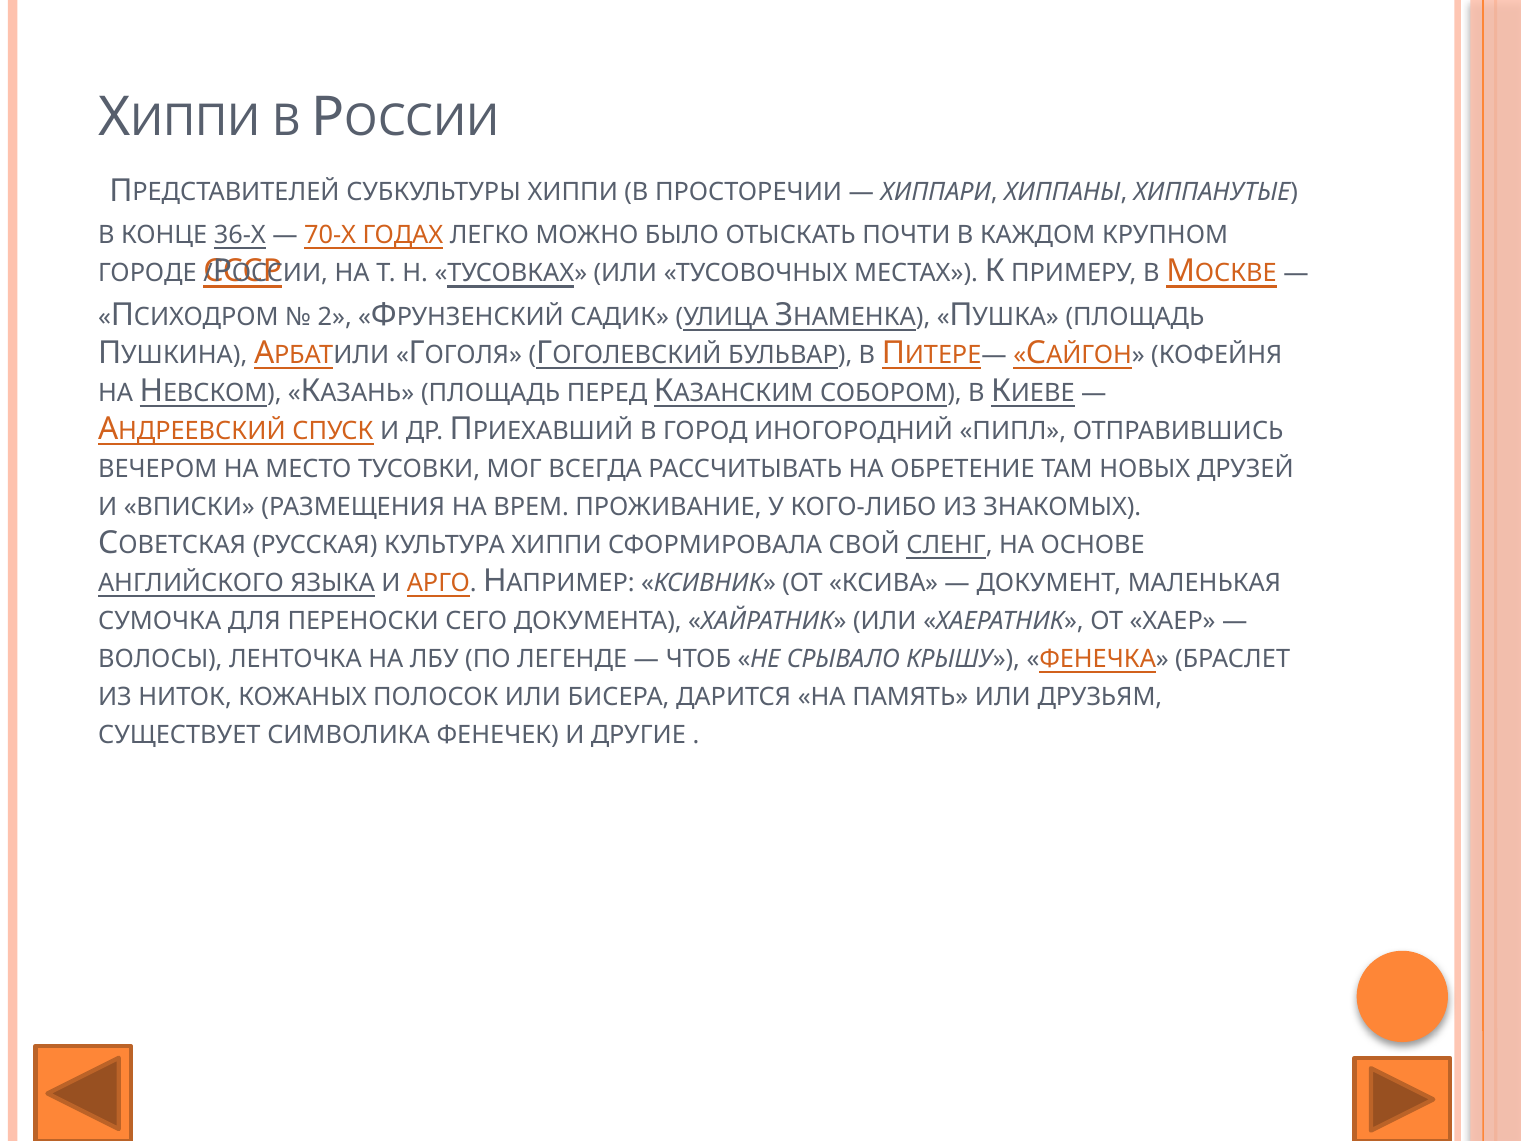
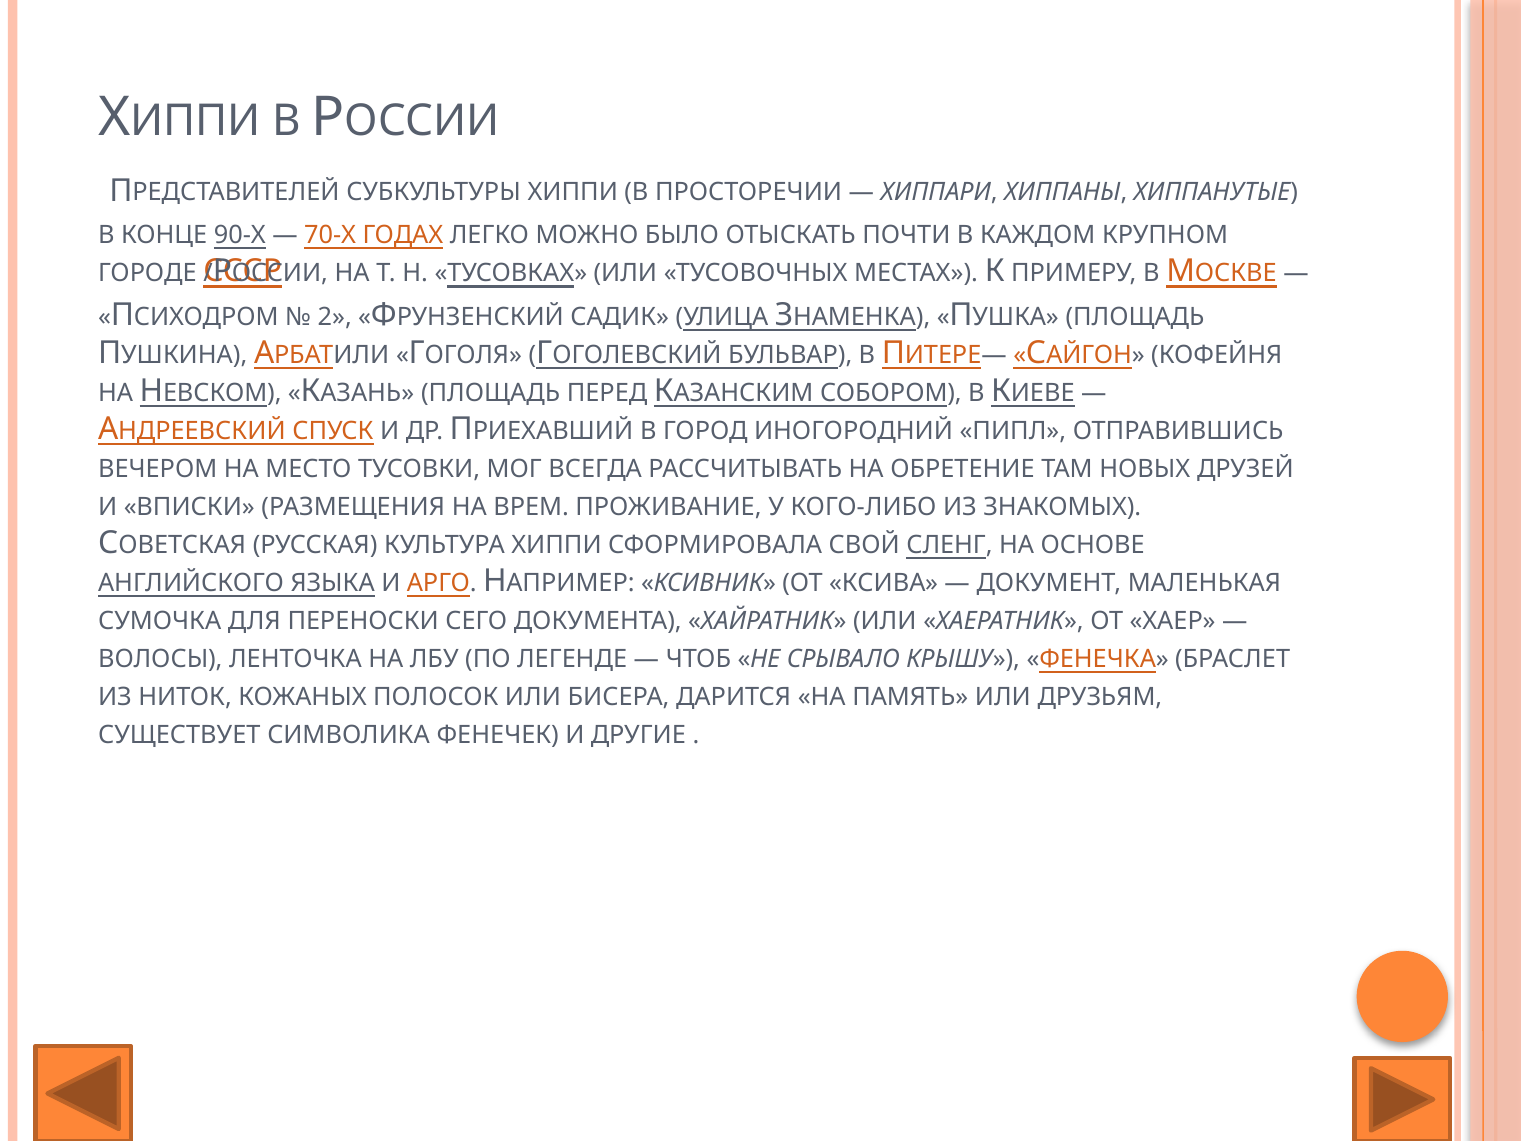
36-Х: 36-Х -> 90-Х (240, 235)
